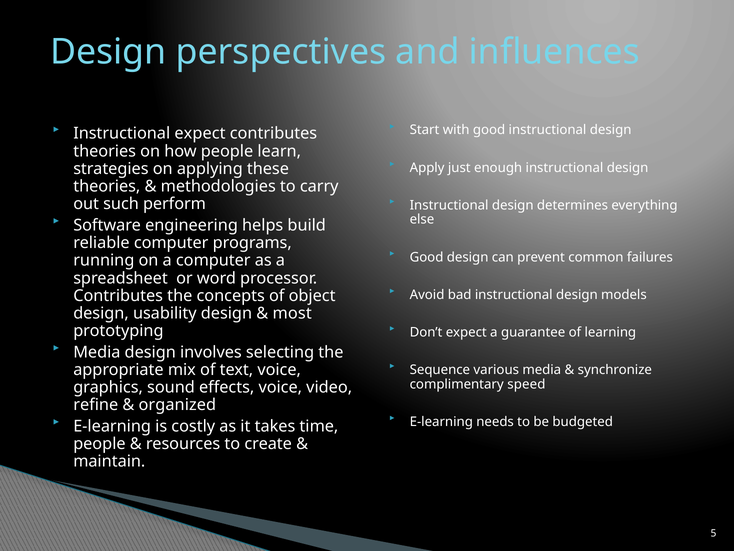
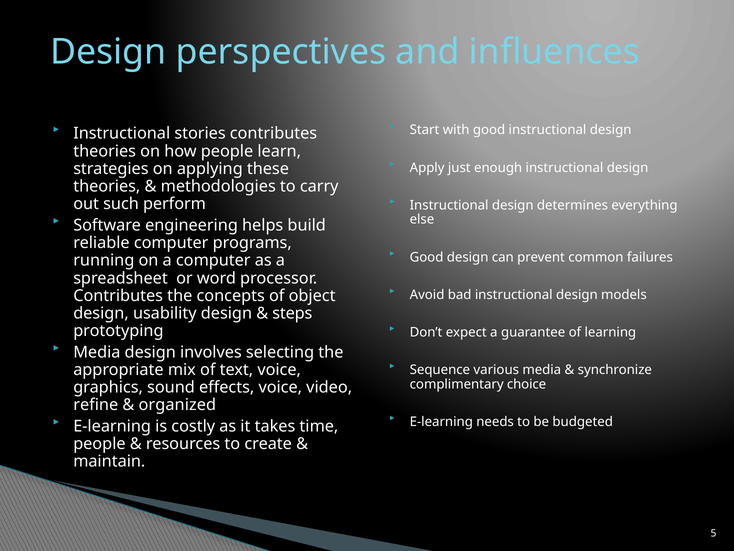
Instructional expect: expect -> stories (200, 133)
most: most -> steps (292, 313)
speed: speed -> choice (527, 384)
